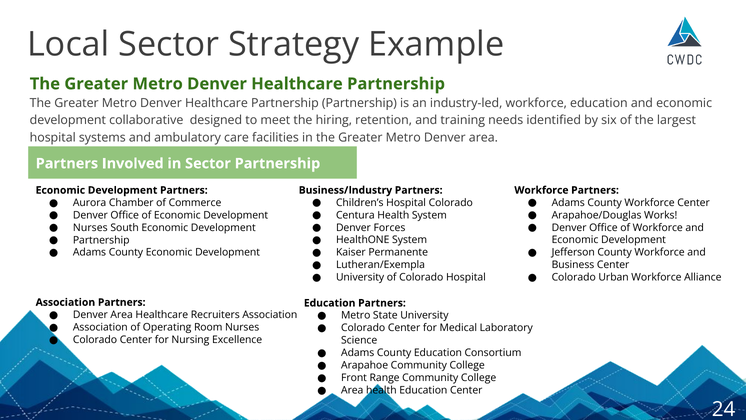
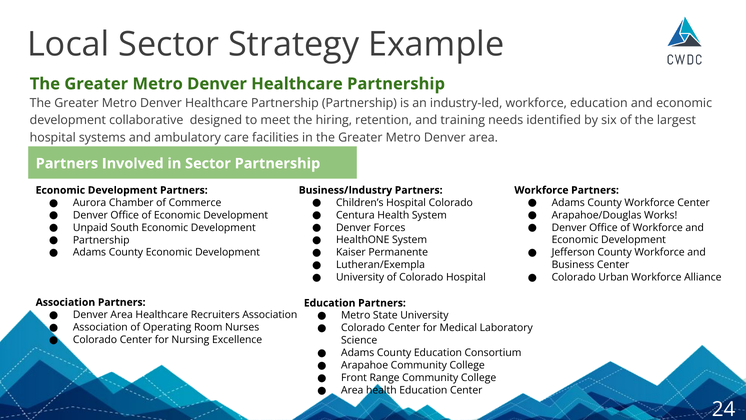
Nurses: Nurses -> Unpaid (90, 227)
